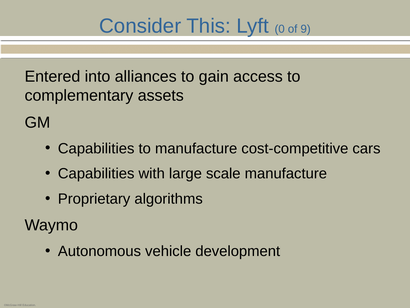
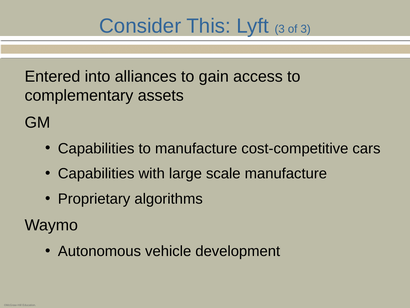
Lyft 0: 0 -> 3 (280, 29)
of 9: 9 -> 3 (306, 29)
